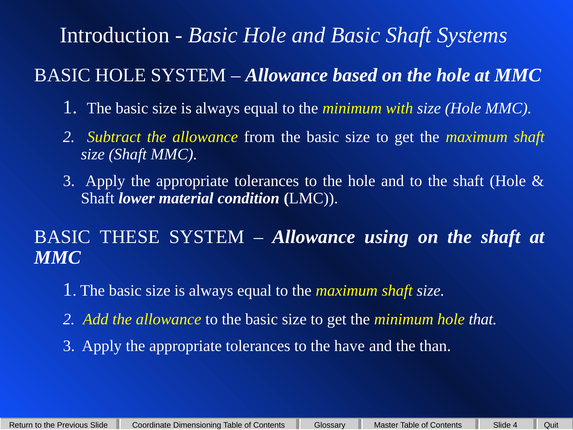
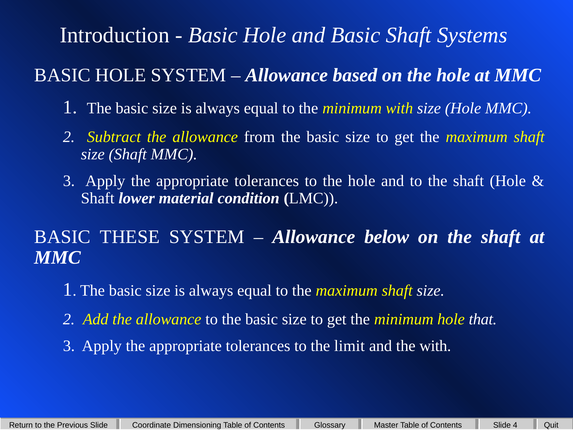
using: using -> below (387, 237)
have: have -> limit (349, 346)
the than: than -> with (435, 346)
